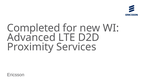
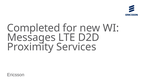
Advanced: Advanced -> Messages (31, 37)
